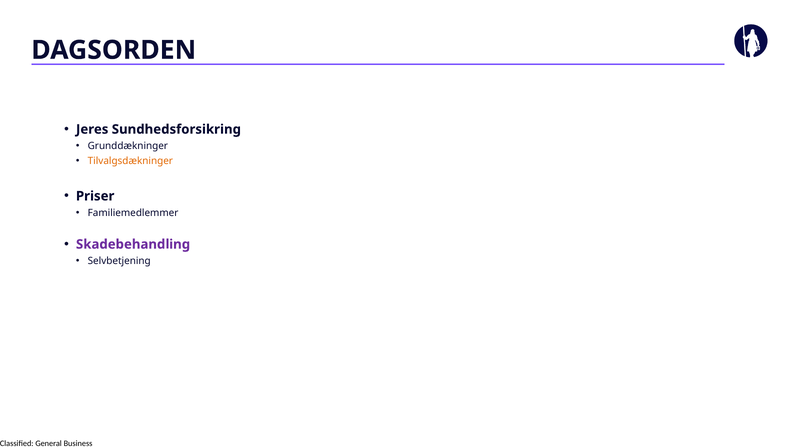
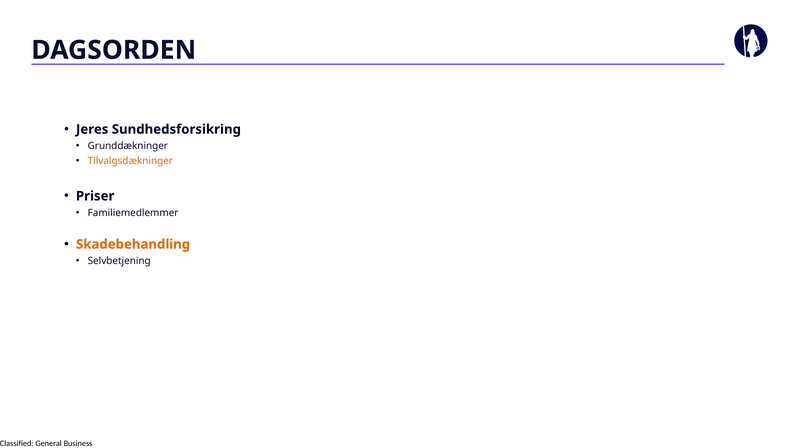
Skadebehandling colour: purple -> orange (133, 244)
